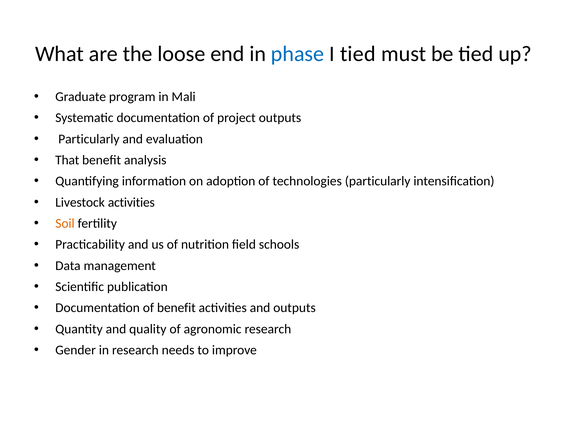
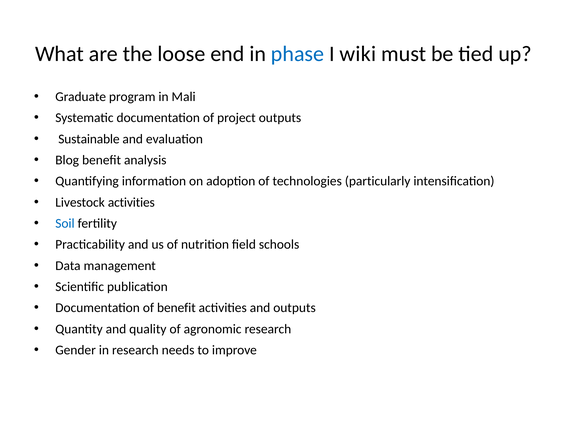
I tied: tied -> wiki (358, 54)
Particularly: Particularly -> Sustainable (89, 139)
That: That -> Blog (67, 160)
Soil colour: orange -> blue (65, 224)
